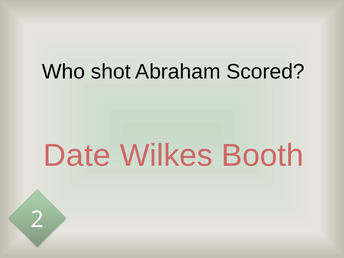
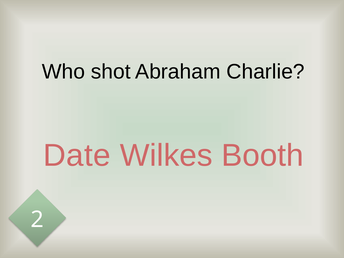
Scored: Scored -> Charlie (266, 72)
